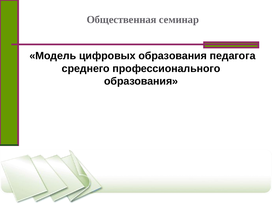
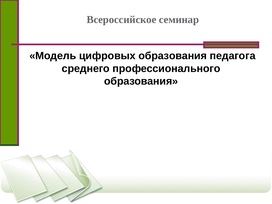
Общественная: Общественная -> Всероссийское (121, 20)
